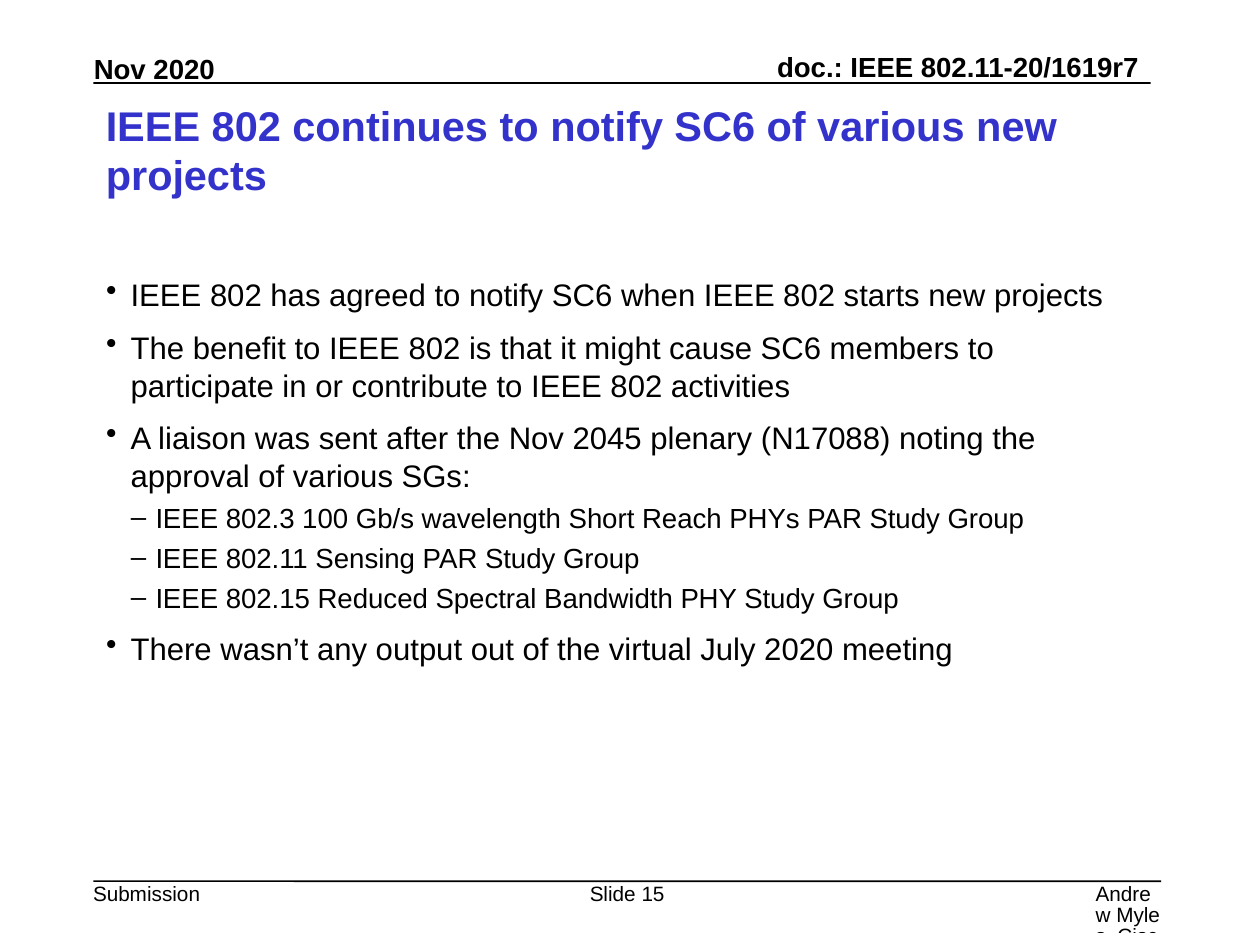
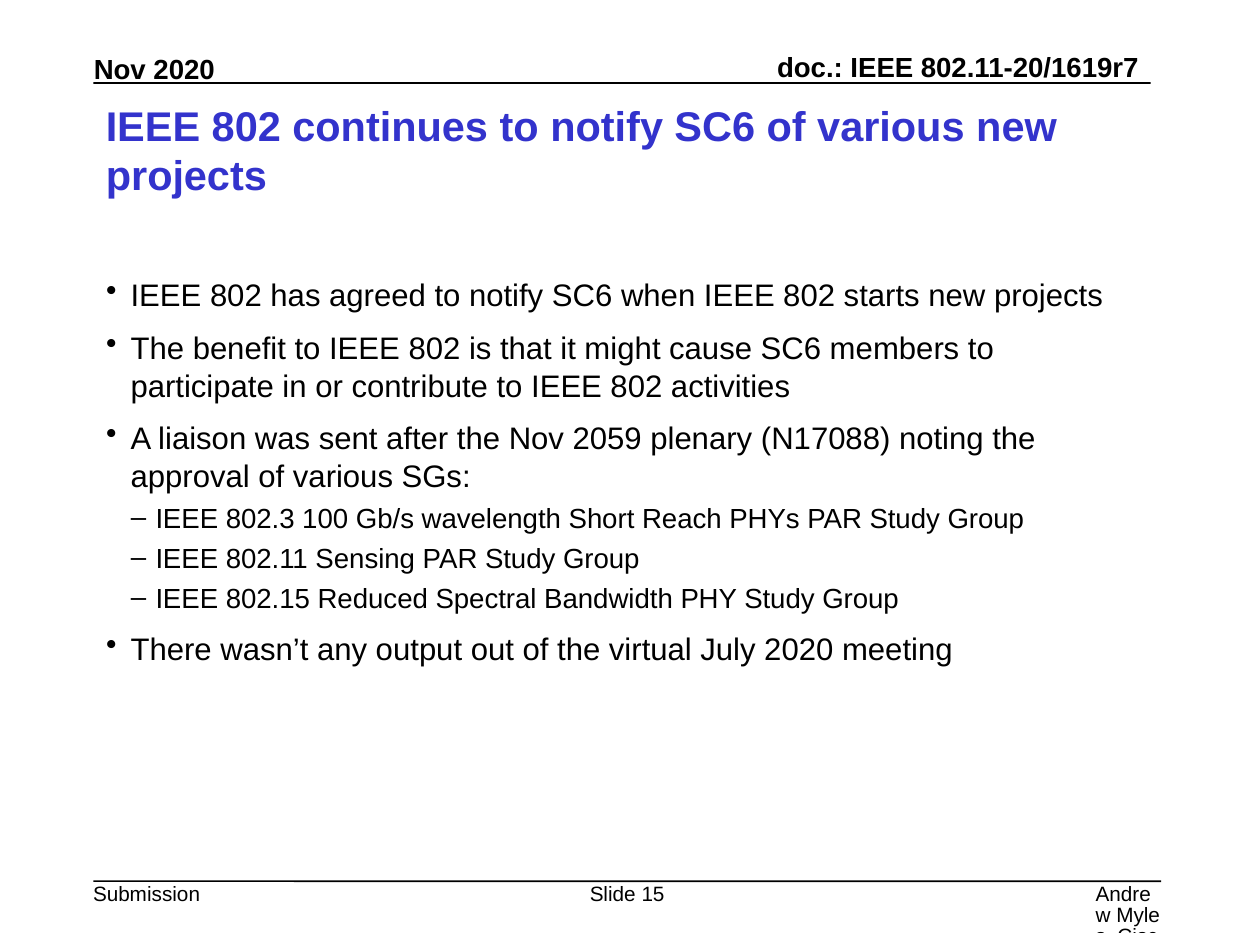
2045: 2045 -> 2059 (607, 440)
